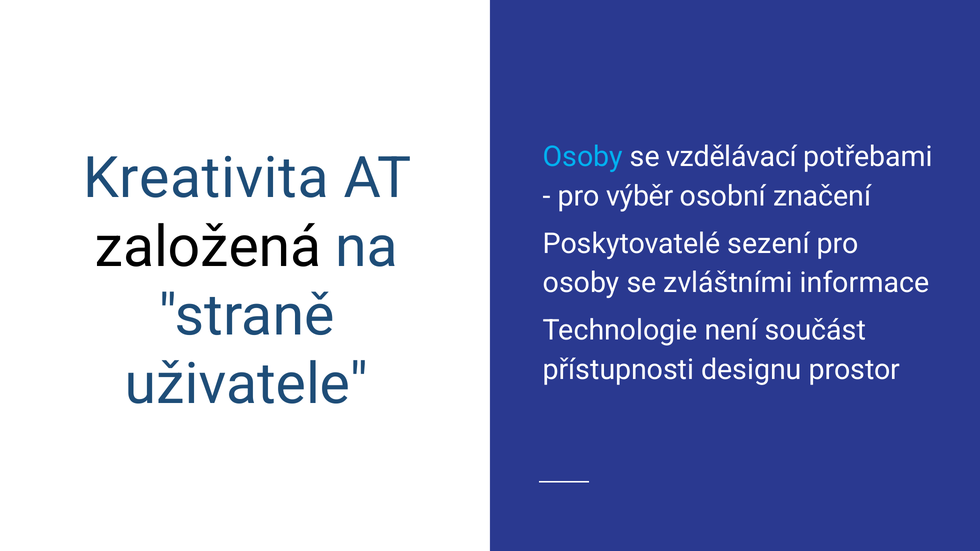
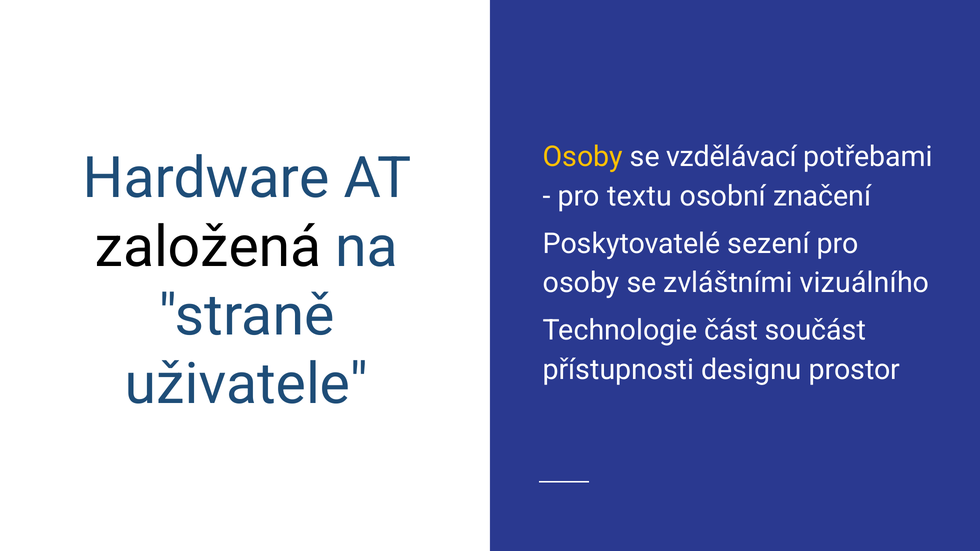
Osoby colour: light blue -> yellow (583, 157)
Kreativita: Kreativita -> Hardware (206, 179)
výběr: výběr -> textu (640, 196)
informace: informace -> vizuálního (864, 283)
není: není -> část (731, 331)
